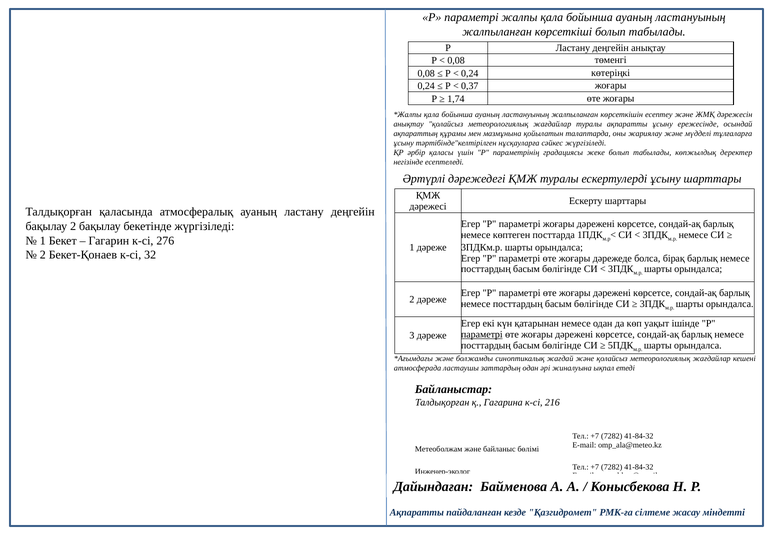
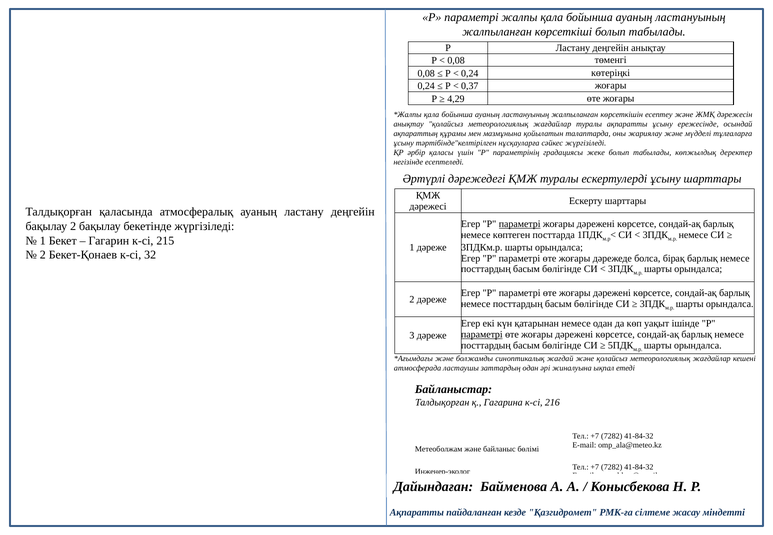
1,74: 1,74 -> 4,29 (456, 99)
параметрі underline: none -> present (520, 224)
276: 276 -> 215 (165, 241)
